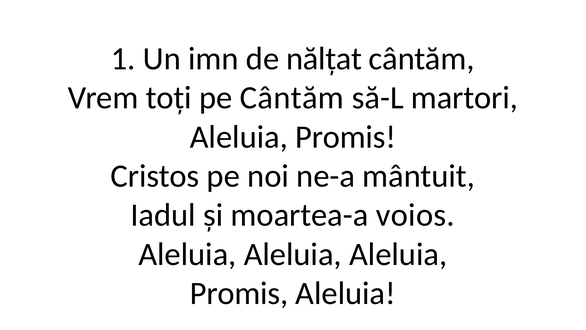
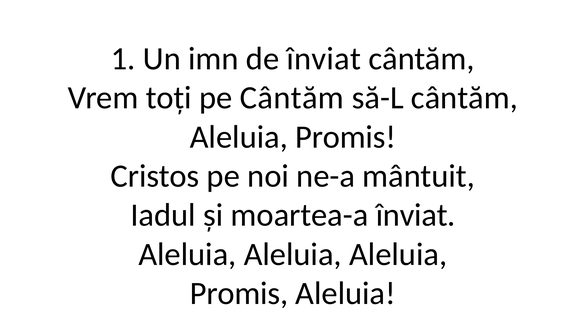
de nălțat: nălțat -> înviat (324, 59)
să-L martori: martori -> cântăm (464, 98)
moartea-a voios: voios -> înviat (416, 215)
